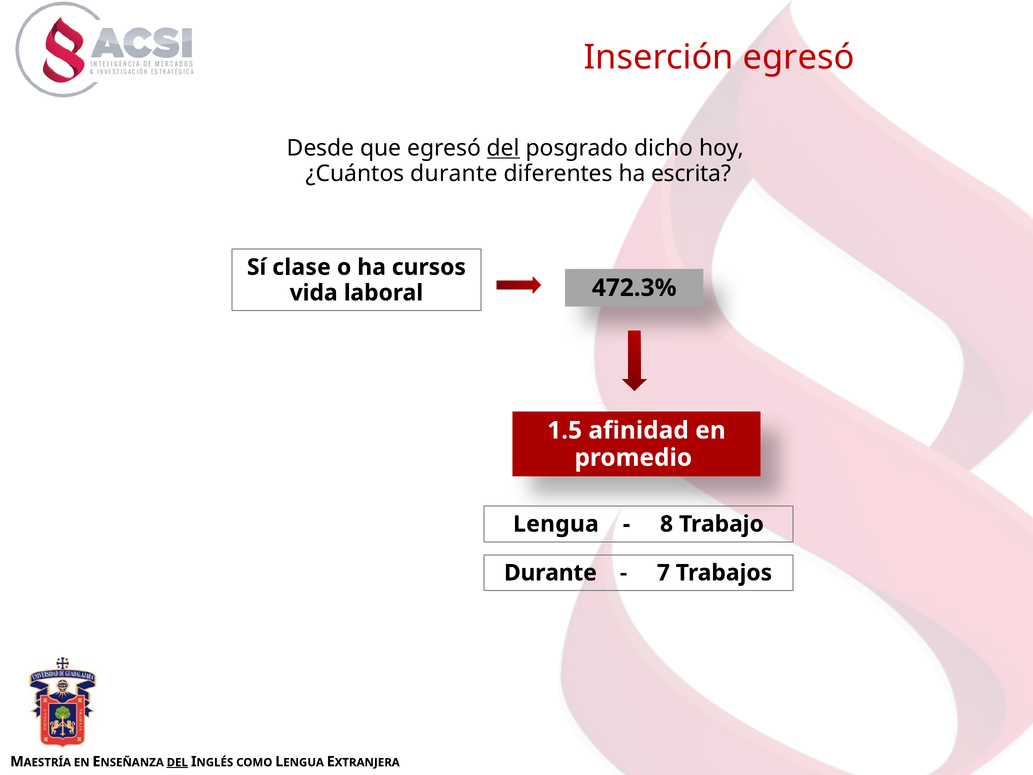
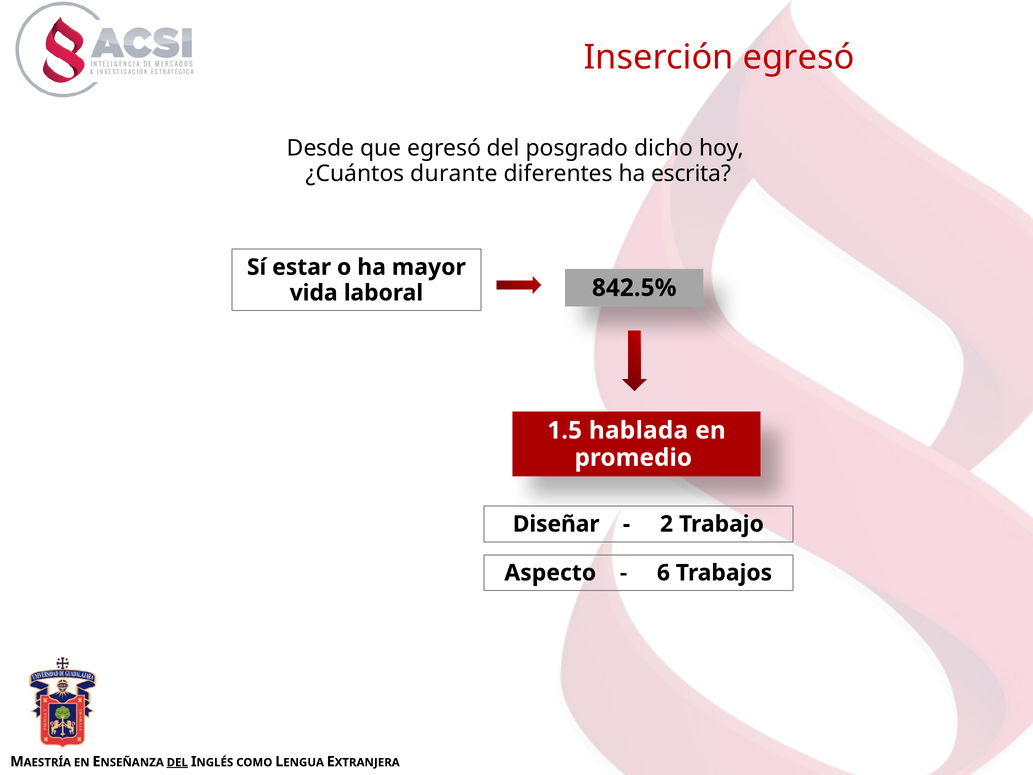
del underline: present -> none (503, 148)
clase: clase -> estar (302, 267)
cursos: cursos -> mayor (429, 267)
472.3%: 472.3% -> 842.5% (634, 288)
afinidad: afinidad -> hablada (638, 430)
Lengua: Lengua -> Diseñar (556, 524)
8: 8 -> 2 (667, 524)
Durante: Durante -> Aspecto (550, 573)
7: 7 -> 6 (663, 573)
